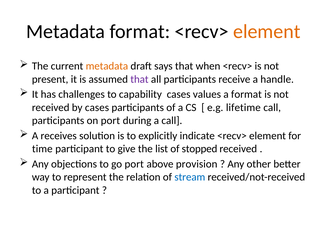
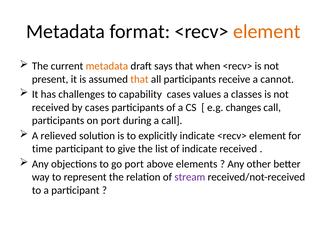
that colour: purple -> orange (139, 79)
handle: handle -> cannot (277, 79)
a format: format -> classes (246, 95)
lifetime: lifetime -> changes (243, 108)
receives: receives -> relieved (59, 136)
of stopped: stopped -> indicate (199, 149)
provision: provision -> elements (197, 164)
stream colour: blue -> purple (190, 177)
